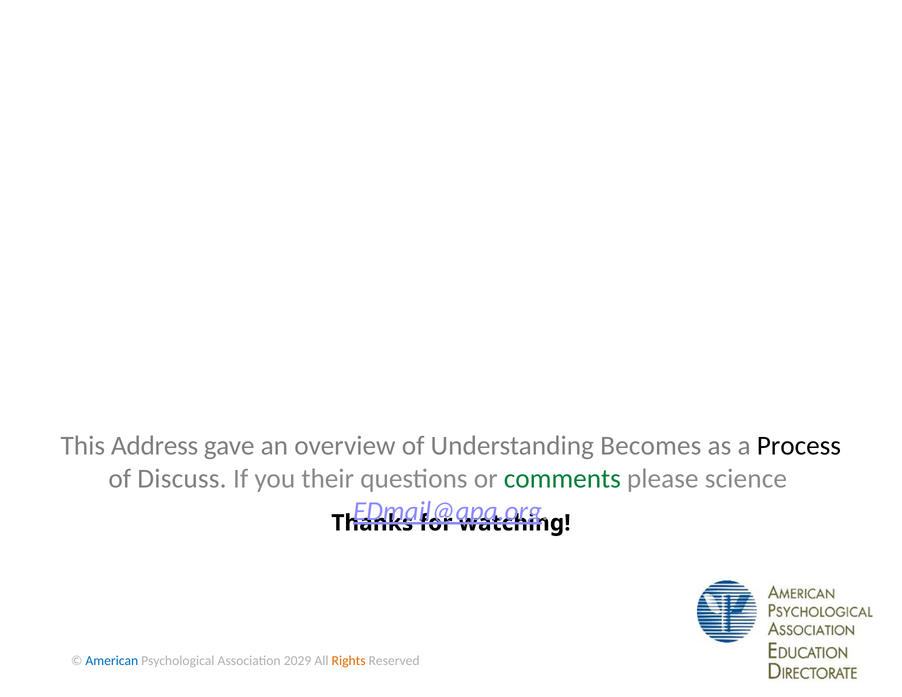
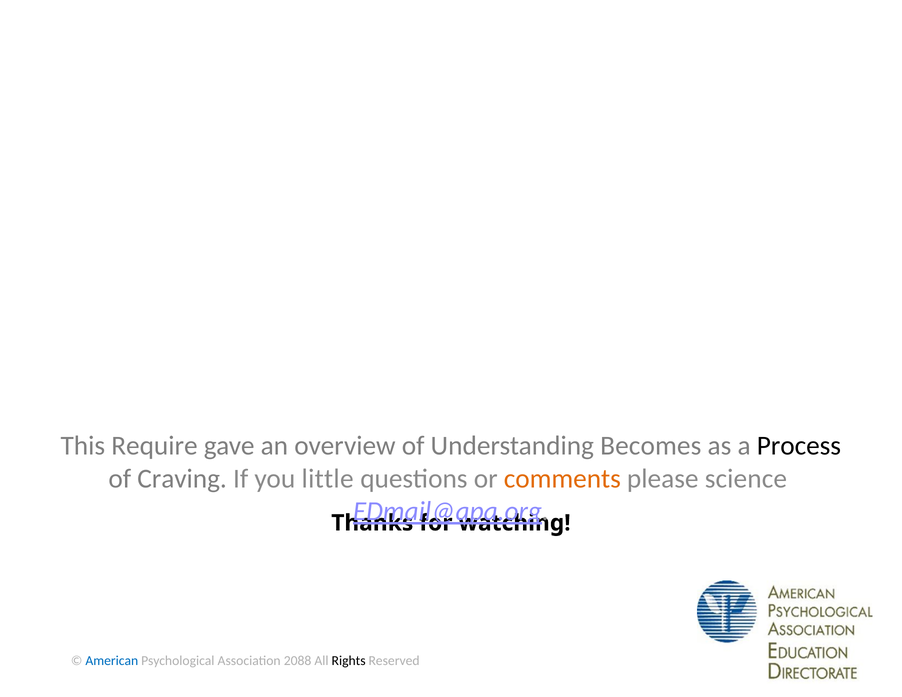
Address: Address -> Require (154, 446)
Discuss: Discuss -> Craving (182, 479)
their: their -> little (328, 479)
comments colour: green -> orange (562, 479)
2029: 2029 -> 2088 (298, 661)
Rights colour: orange -> black (349, 661)
